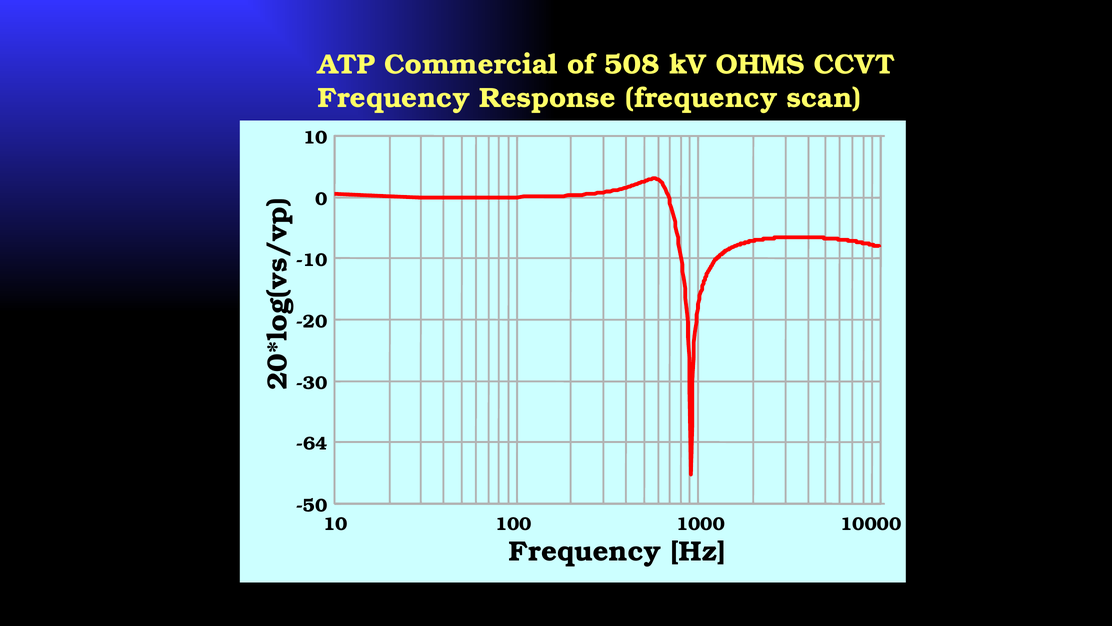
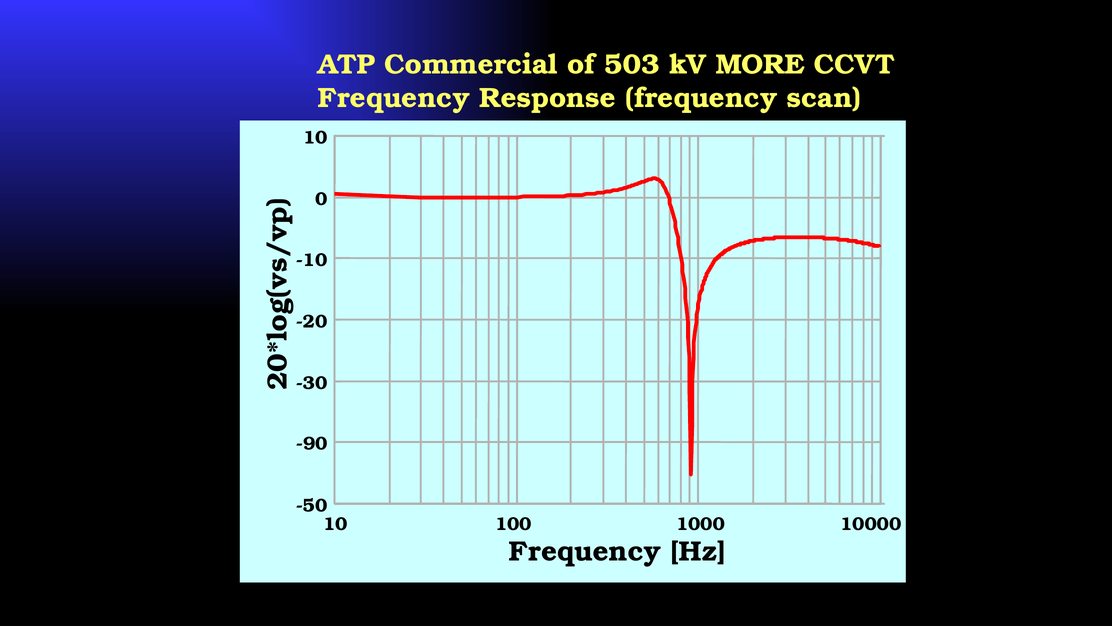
508: 508 -> 503 (632, 64)
OHMS: OHMS -> MORE (760, 64)
-64: -64 -> -90 (312, 443)
